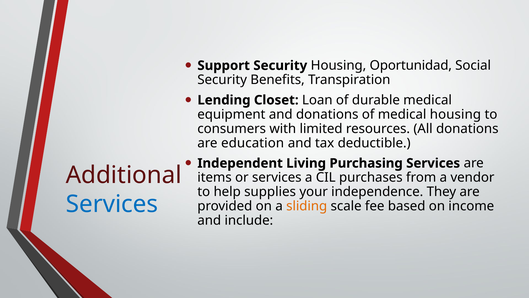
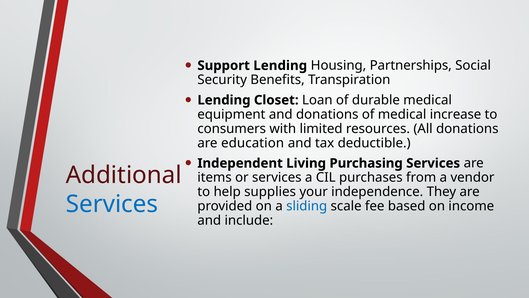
Support Security: Security -> Lending (280, 65)
Oportunidad: Oportunidad -> Partnerships (411, 65)
medical housing: housing -> increase (456, 114)
sliding colour: orange -> blue (307, 206)
